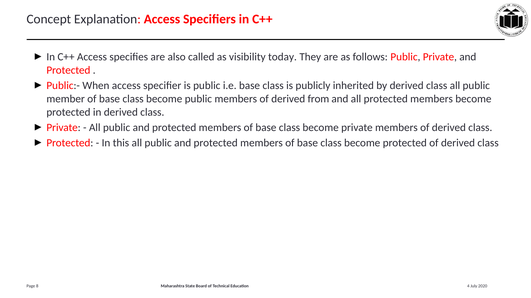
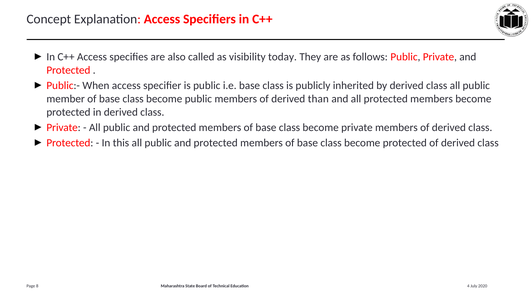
from: from -> than (318, 99)
